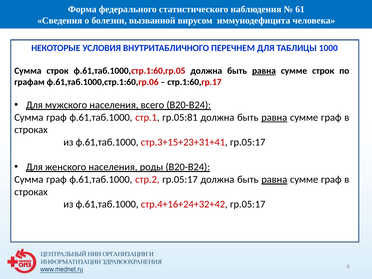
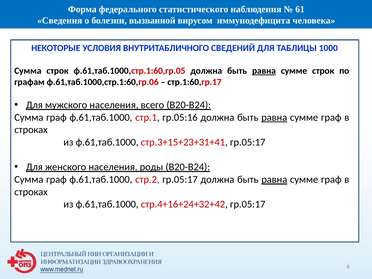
ПЕРЕЧНЕМ: ПЕРЕЧНЕМ -> СВЕДЕНИЙ (233, 48)
гр.05:81: гр.05:81 -> гр.05:16 (180, 117)
